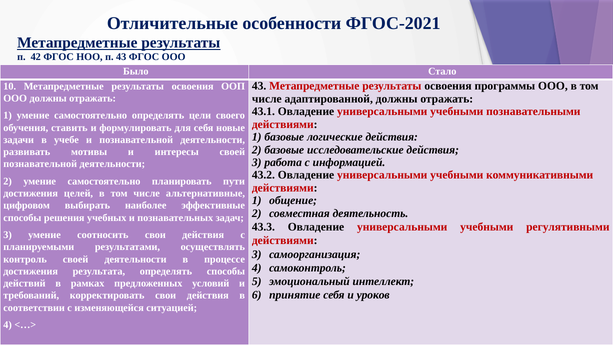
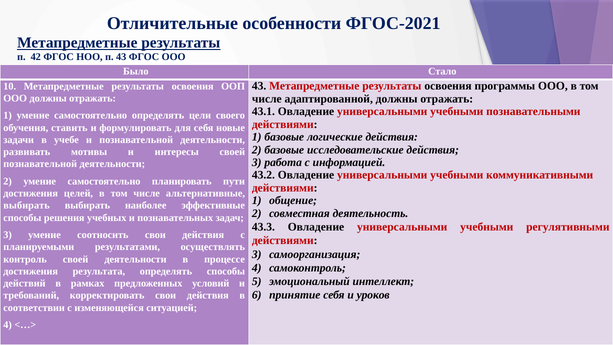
цифровом: цифровом -> выбирать (27, 205)
